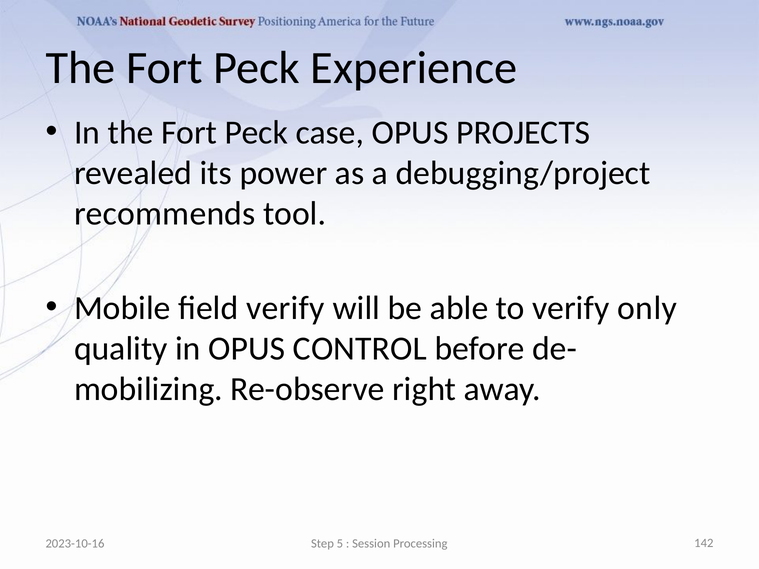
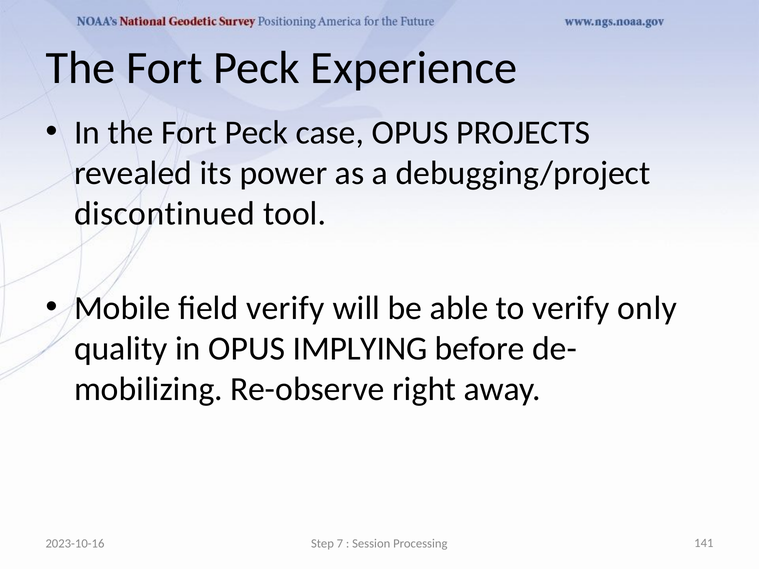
recommends: recommends -> discontinued (165, 214)
CONTROL: CONTROL -> IMPLYING (360, 349)
5: 5 -> 7 (340, 544)
142: 142 -> 141 (704, 544)
